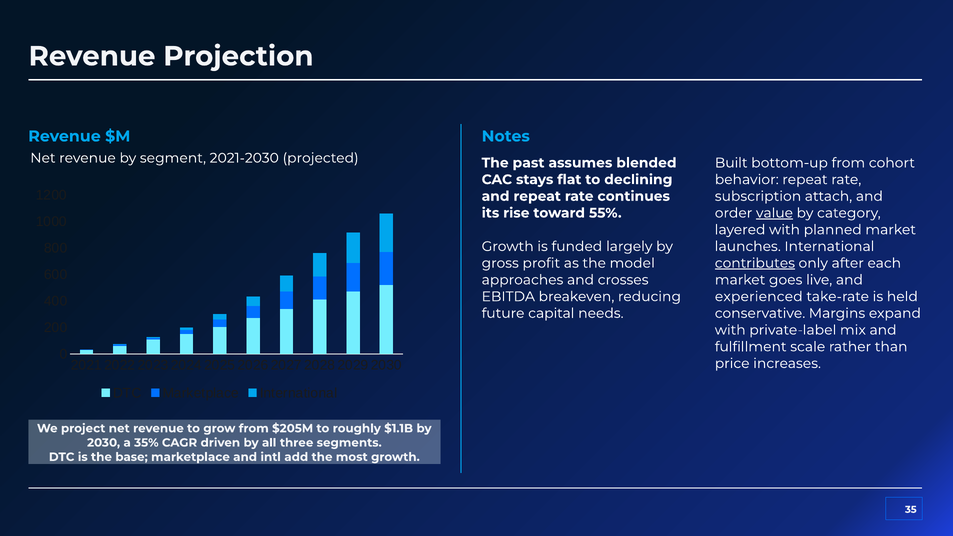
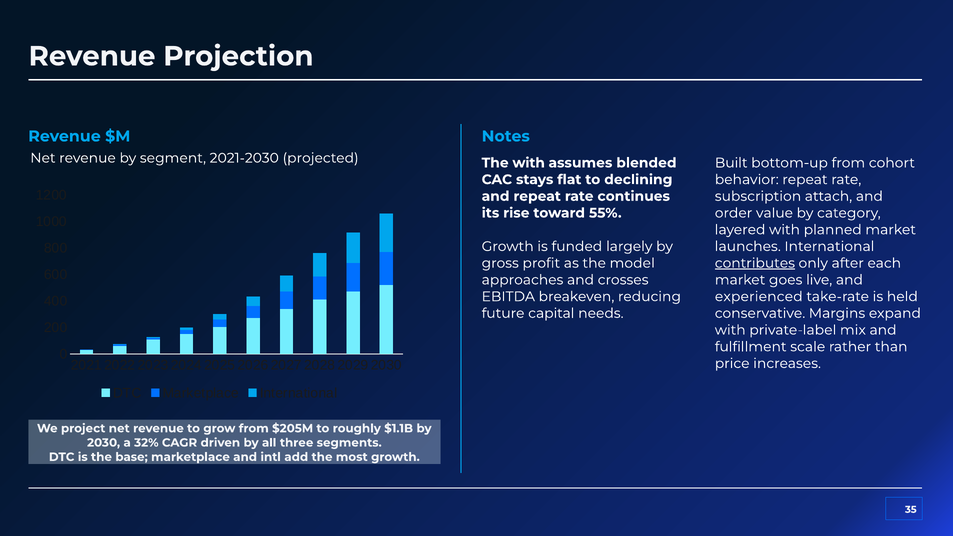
The past: past -> with (529, 163)
value underline: present -> none (774, 213)
35%: 35% -> 32% (146, 443)
